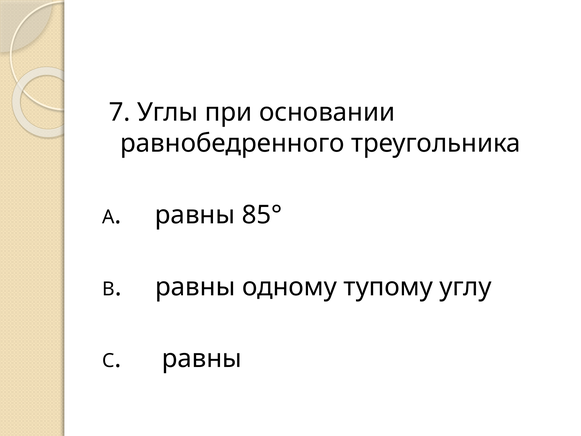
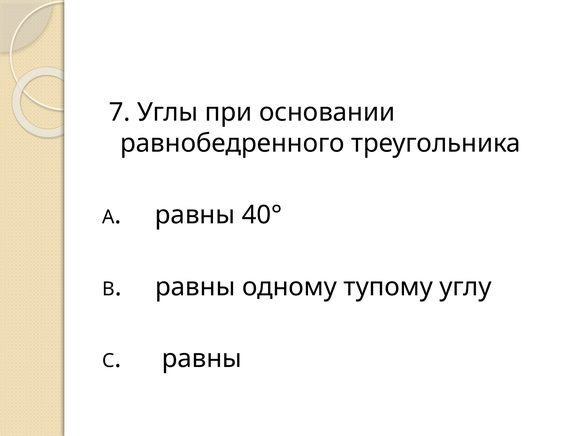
85°: 85° -> 40° (262, 215)
